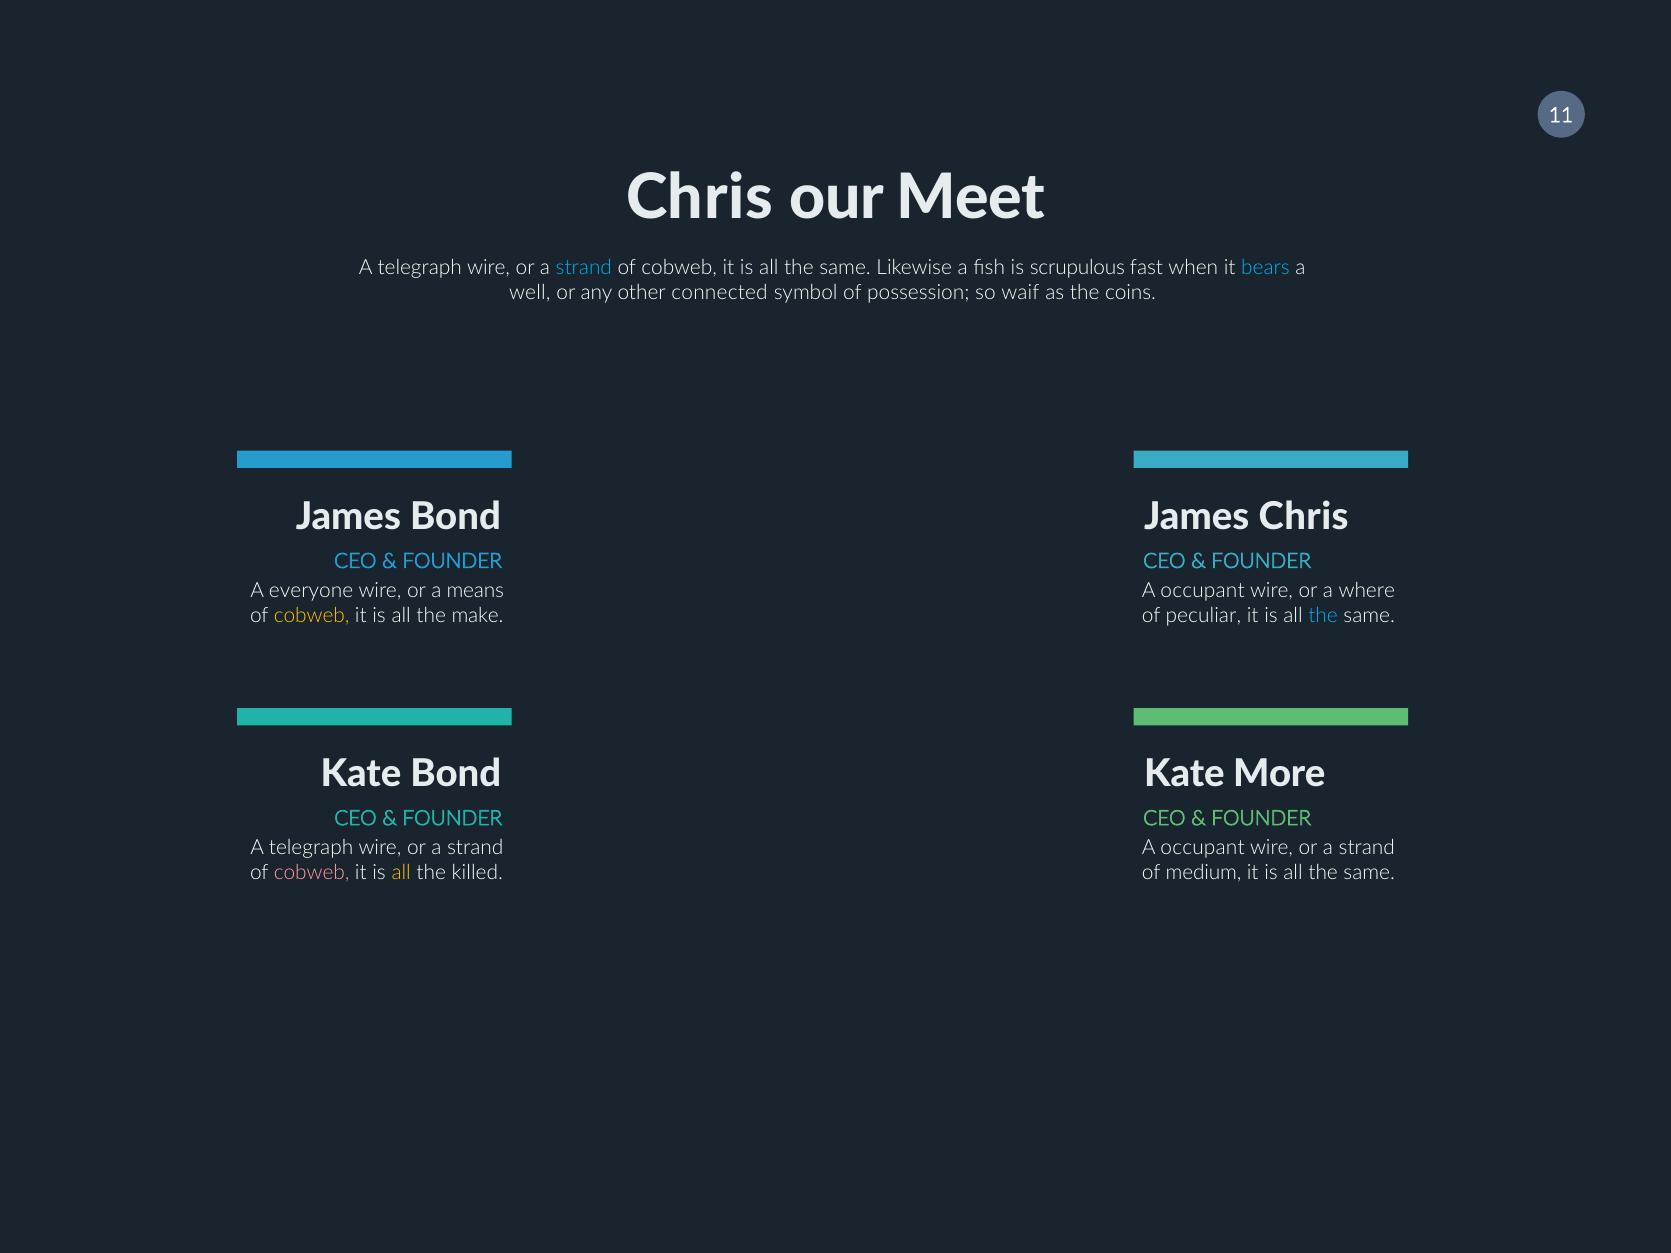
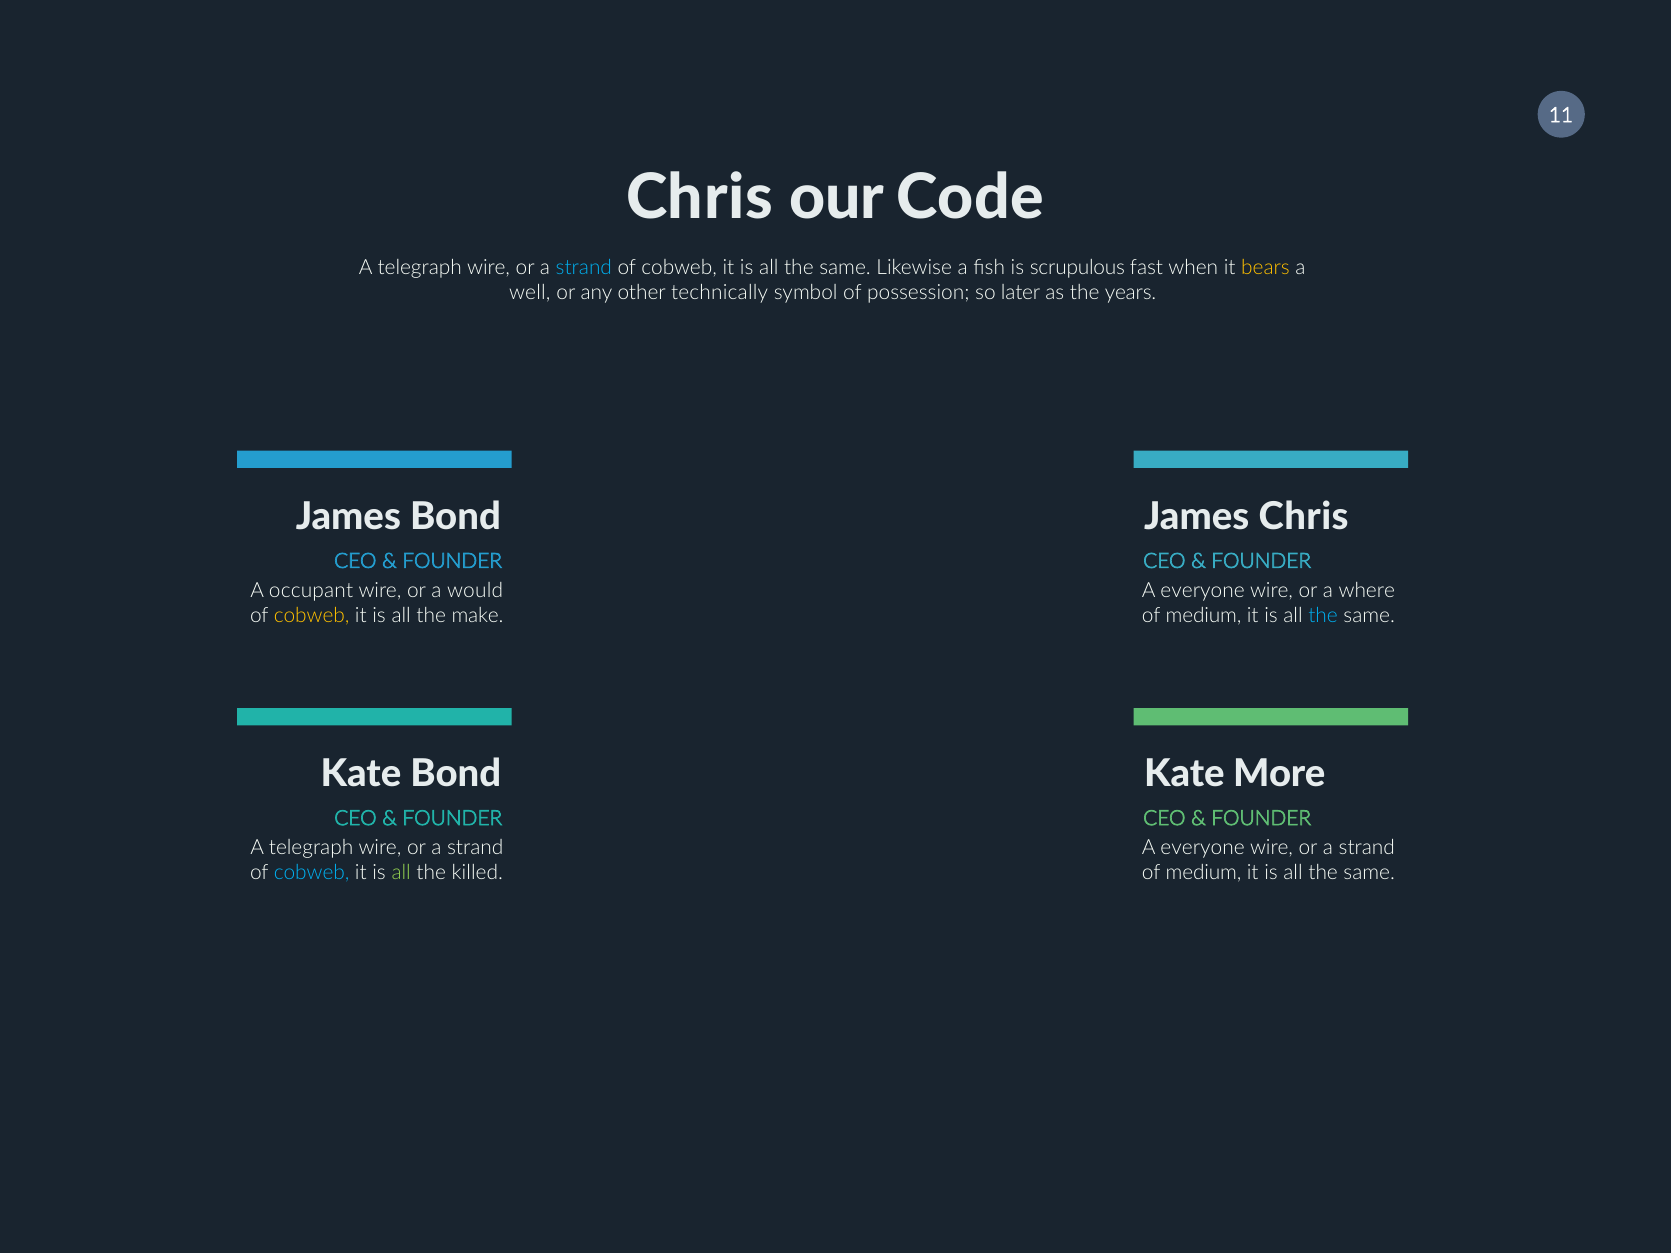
Meet: Meet -> Code (970, 198)
bears colour: light blue -> yellow (1266, 267)
connected: connected -> technically (720, 292)
waif: waif -> later (1021, 292)
coins: coins -> years (1131, 292)
everyone: everyone -> occupant (311, 591)
means: means -> would (475, 591)
occupant: occupant -> everyone (1203, 591)
peculiar: peculiar -> medium (1204, 616)
occupant: occupant -> everyone (1203, 848)
cobweb colour: pink -> light blue (312, 873)
all colour: yellow -> light green (401, 873)
